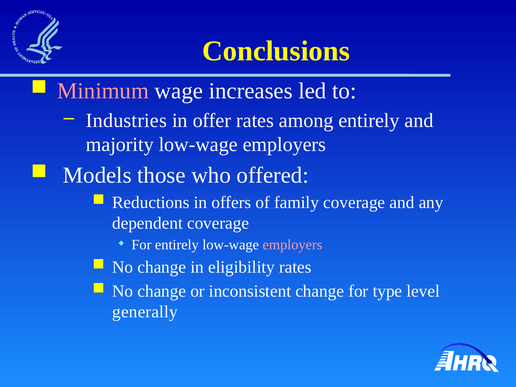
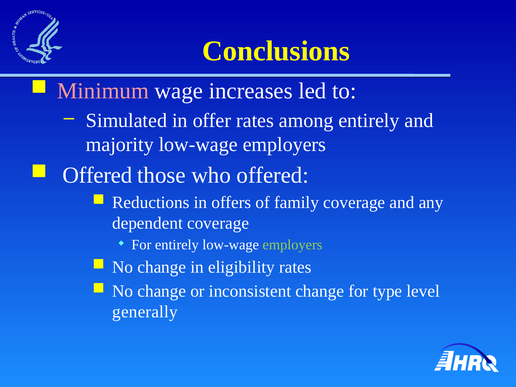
Industries: Industries -> Simulated (127, 121)
Models: Models -> Offered (97, 175)
employers colour: pink -> light green (292, 245)
